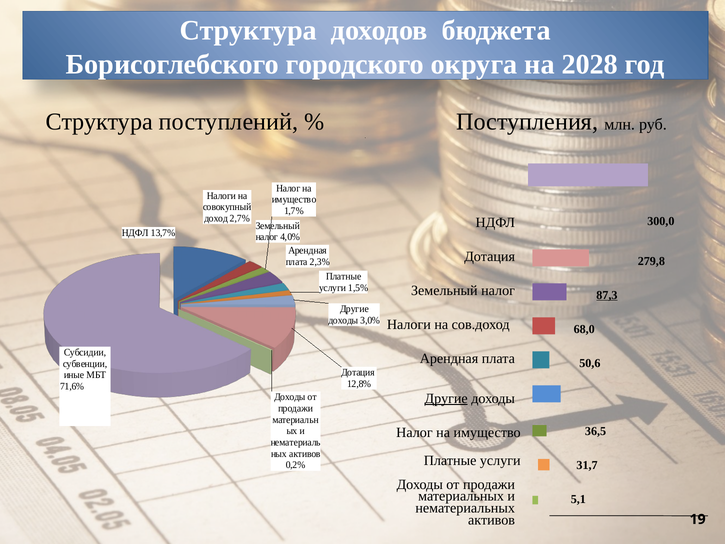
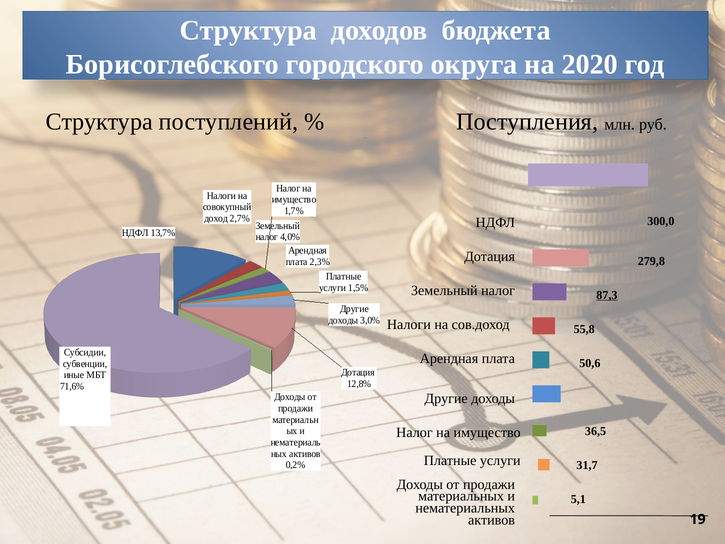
2028: 2028 -> 2020 (590, 64)
68,0: 68,0 -> 55,8 (584, 329)
Другие underline: present -> none (446, 398)
